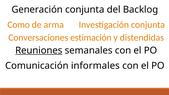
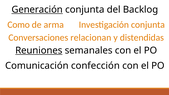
Generación underline: none -> present (37, 10)
estimación: estimación -> relacionan (91, 38)
informales: informales -> confección (95, 66)
